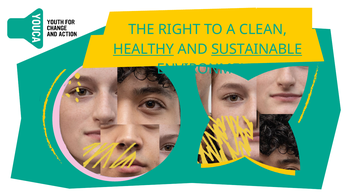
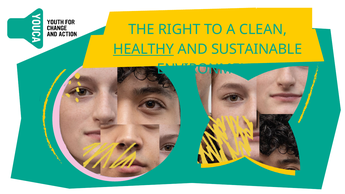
SUSTAINABLE underline: present -> none (257, 49)
